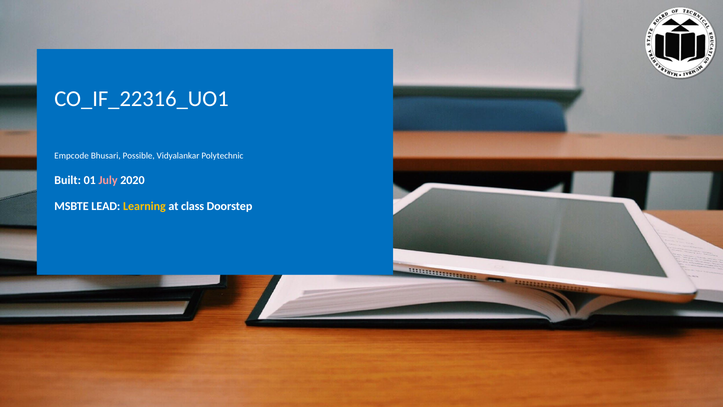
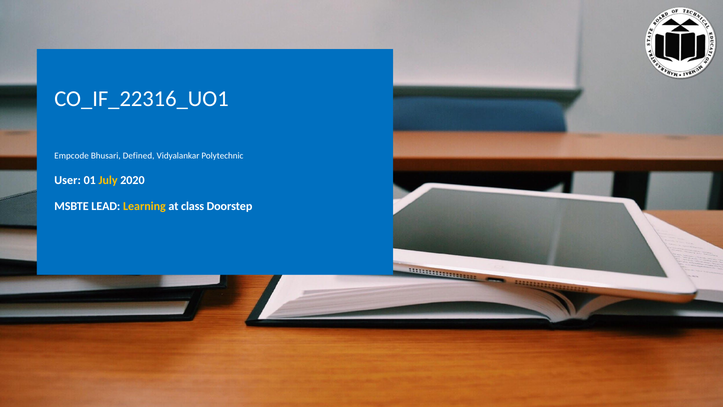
Possible: Possible -> Defined (139, 156)
Built: Built -> User (68, 180)
July colour: pink -> yellow (108, 180)
